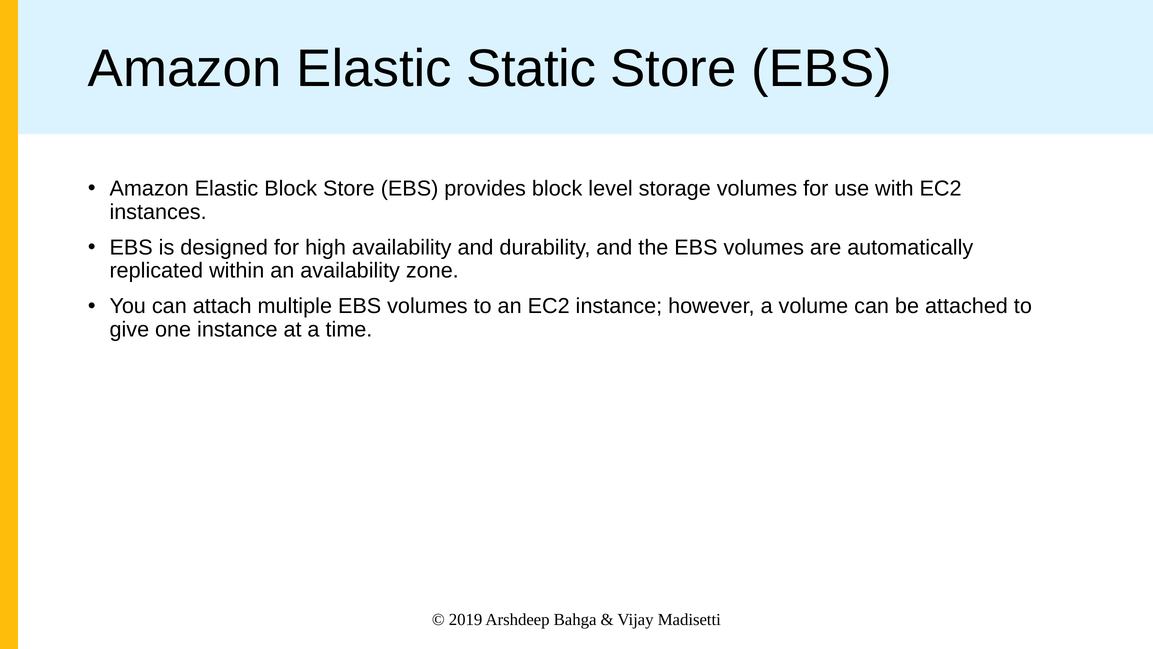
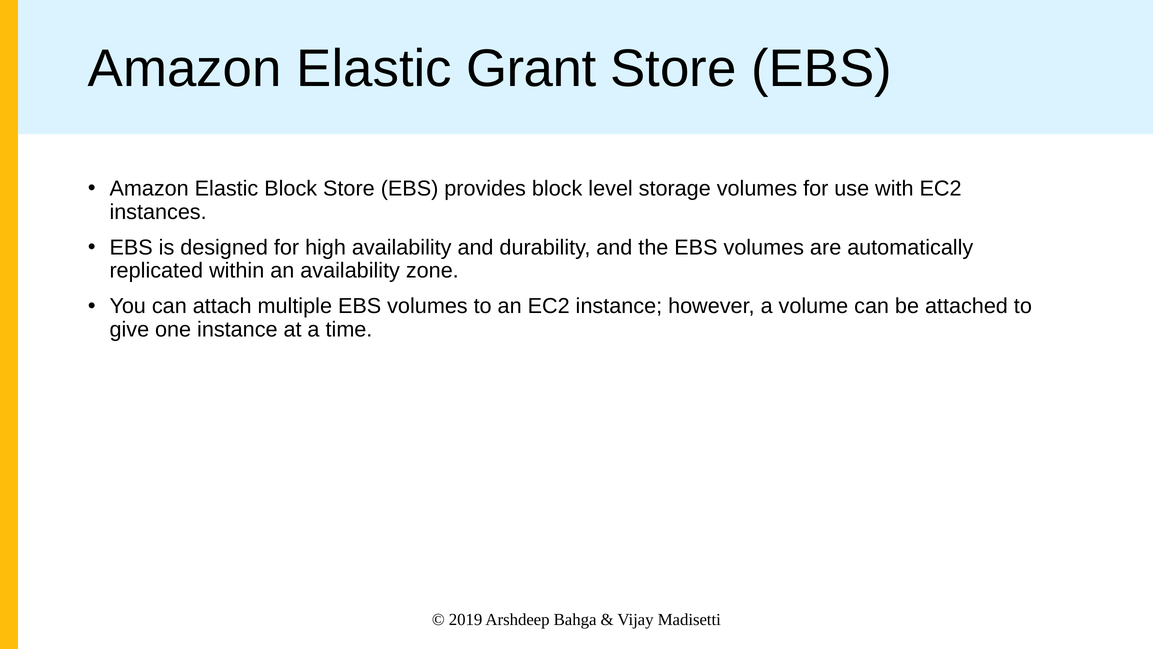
Static: Static -> Grant (531, 69)
